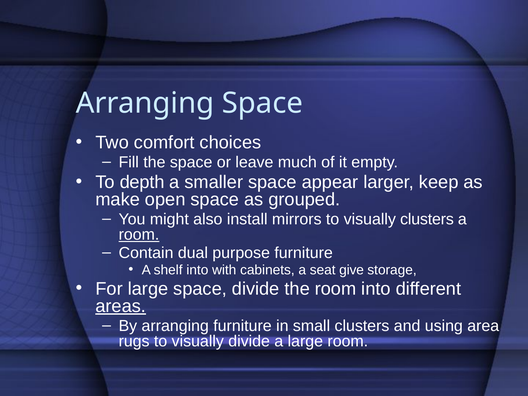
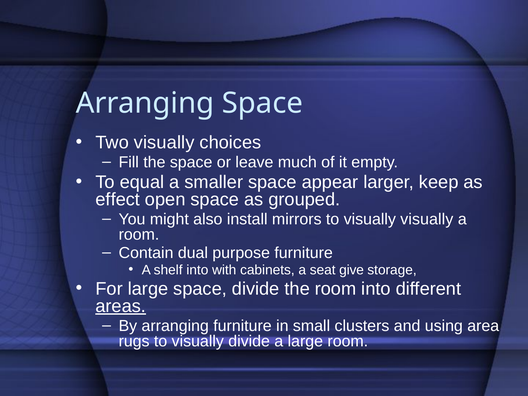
Two comfort: comfort -> visually (164, 143)
depth: depth -> equal (142, 182)
make: make -> effect (118, 200)
visually clusters: clusters -> visually (427, 219)
room underline: present -> none (139, 235)
